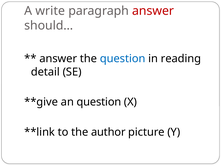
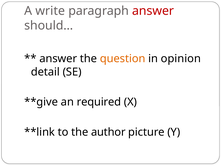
question colour: blue -> orange (123, 59)
reading: reading -> opinion (181, 59)
an question: question -> required (99, 102)
